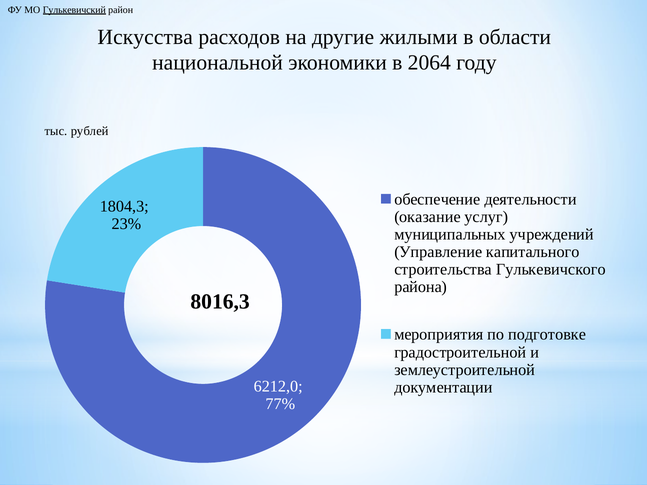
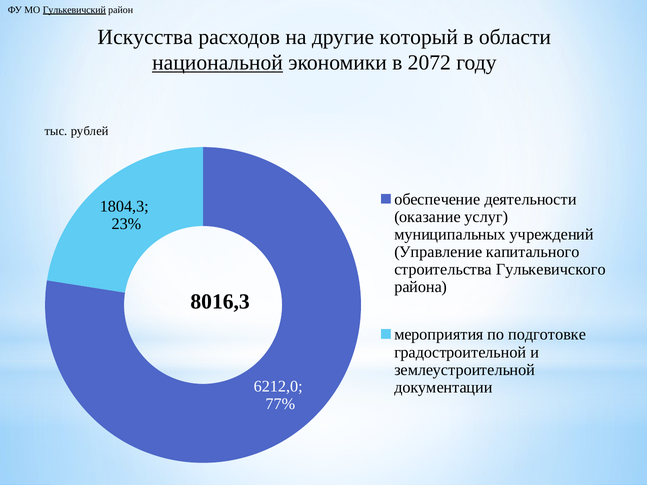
жилыми: жилыми -> который (419, 37)
национальной underline: none -> present (218, 63)
2064: 2064 -> 2072 (429, 63)
